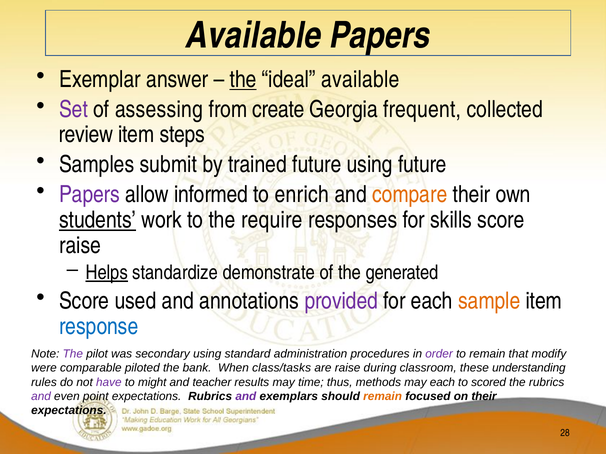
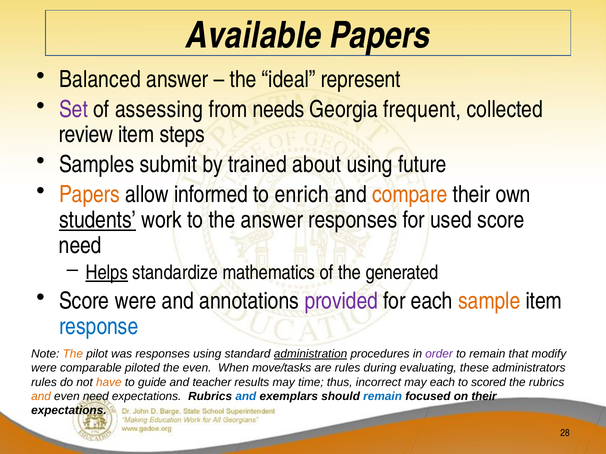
Exemplar: Exemplar -> Balanced (100, 79)
the underline: present -> none (243, 79)
ideal available: available -> represent (361, 79)
create: create -> needs (278, 109)
trained future: future -> about (317, 165)
Papers colour: purple -> orange (89, 195)
the require: require -> answer (272, 220)
skills: skills -> used (451, 220)
raise: raise -> need (80, 246)
demonstrate: demonstrate -> mathematics (269, 273)
Score used: used -> were (136, 301)
The colour: purple -> orange (73, 354)
was secondary: secondary -> responses (163, 354)
administration underline: none -> present (311, 354)
the bank: bank -> even (197, 368)
class/tasks: class/tasks -> move/tasks (282, 368)
are raise: raise -> rules (348, 368)
classroom: classroom -> evaluating (428, 368)
understanding: understanding -> administrators (529, 368)
have colour: purple -> orange (109, 383)
might: might -> guide (152, 383)
methods: methods -> incorrect (378, 383)
and colour: purple -> orange (41, 397)
even point: point -> need (96, 397)
and colour: purple -> blue (246, 397)
remain colour: orange -> blue (383, 397)
